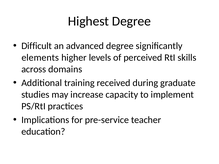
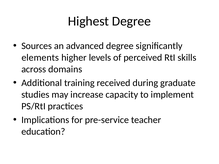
Difficult: Difficult -> Sources (37, 46)
